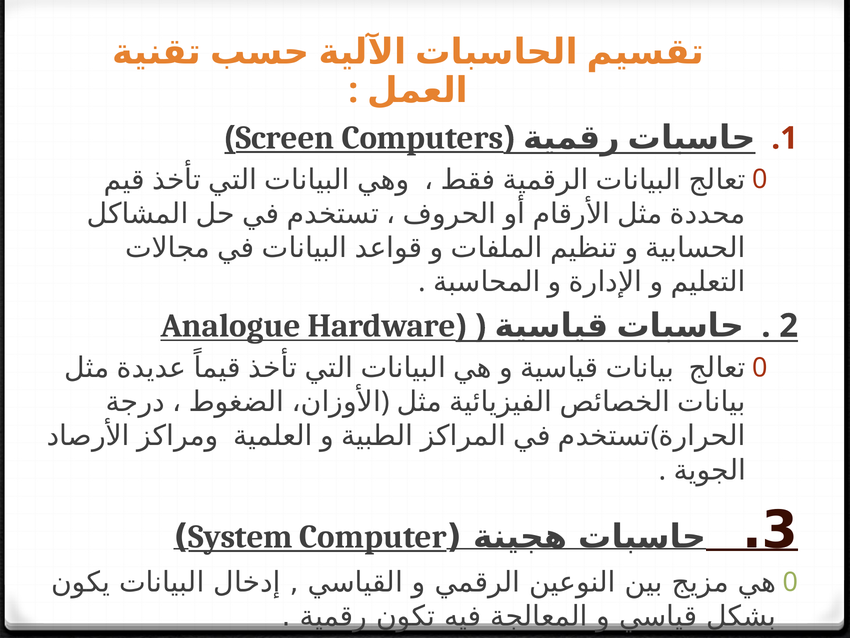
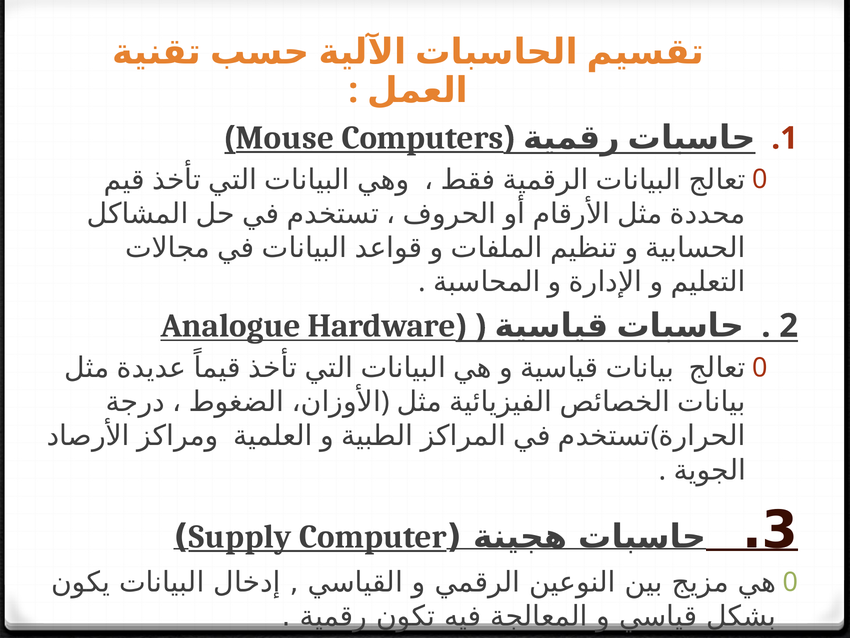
Screen: Screen -> Mouse (285, 138)
System: System -> Supply (240, 536)
